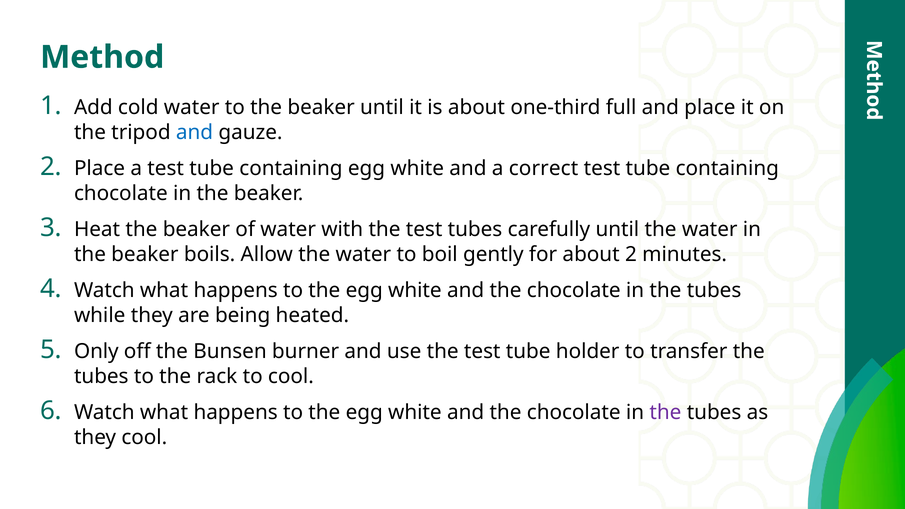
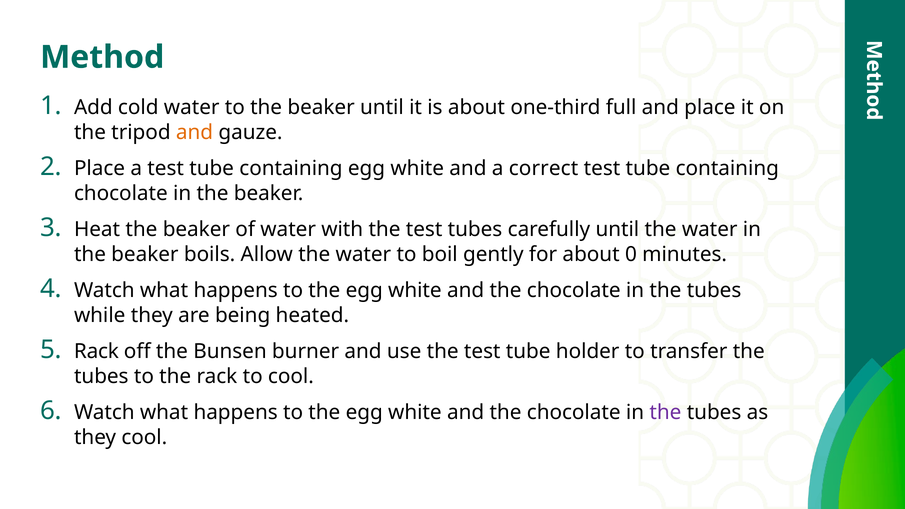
and colour: blue -> orange (195, 132)
about 2: 2 -> 0 (631, 254)
5 Only: Only -> Rack (96, 351)
